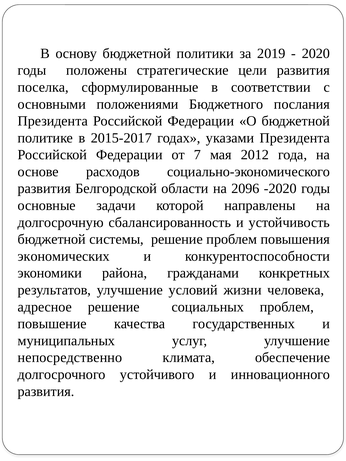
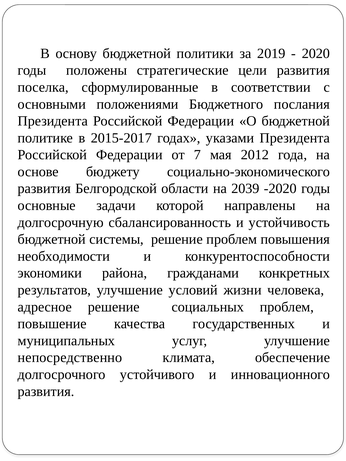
расходов: расходов -> бюджету (113, 172)
2096: 2096 -> 2039 (245, 189)
экономических: экономических -> необходимости (64, 256)
